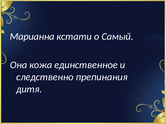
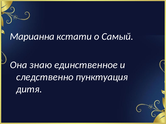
кожа: кожа -> знаю (41, 65)
препинания: препинания -> пунктуация (102, 77)
